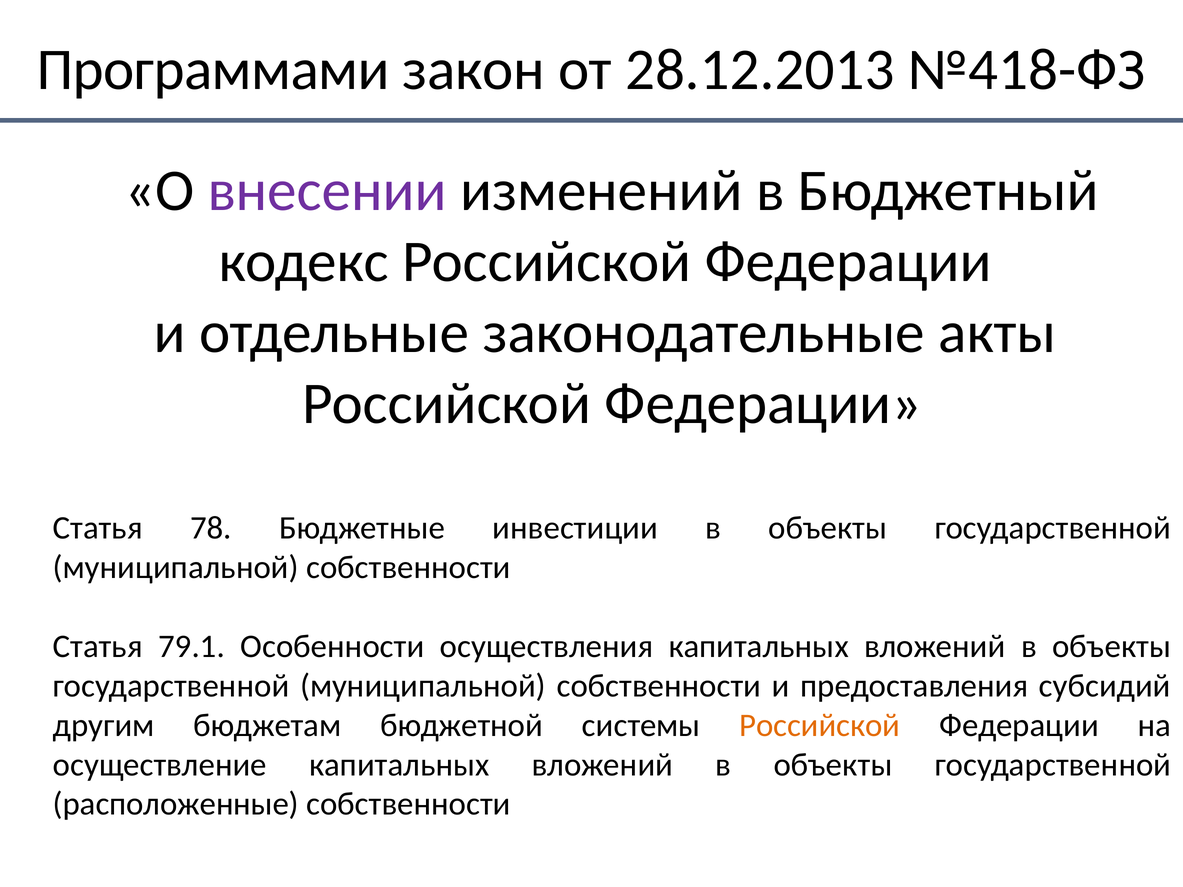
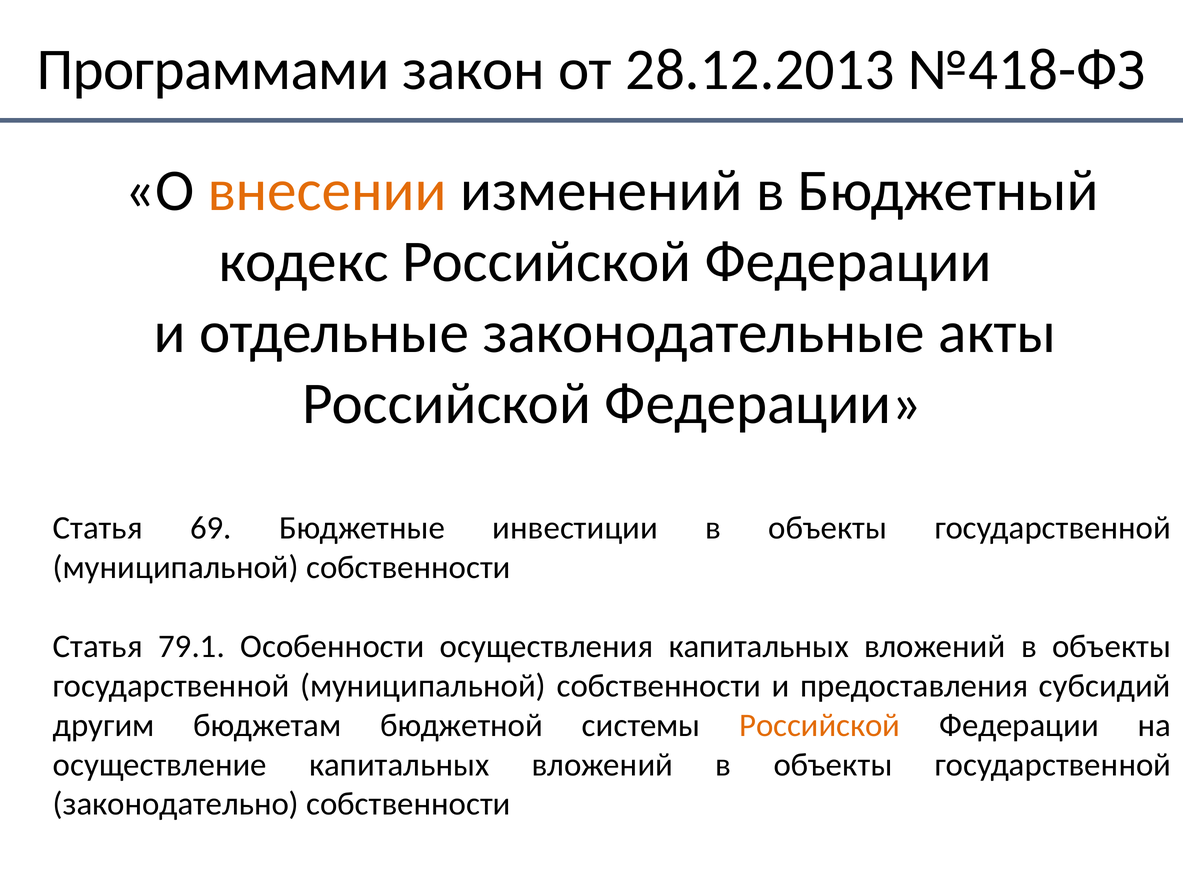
внесении colour: purple -> orange (327, 191)
78: 78 -> 69 (211, 528)
расположенные: расположенные -> законодательно (176, 804)
